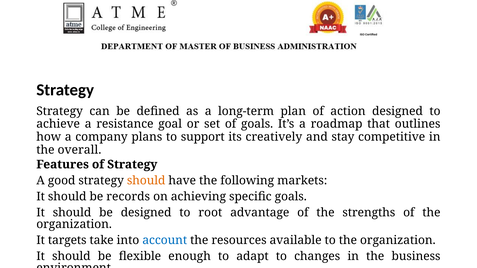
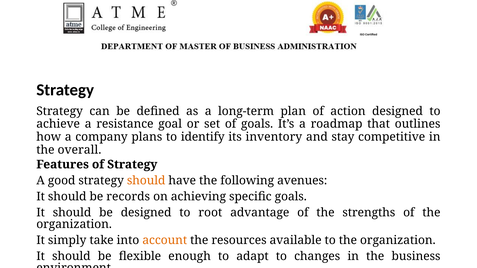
support: support -> identify (203, 137)
creatively: creatively -> inventory (274, 137)
markets: markets -> avenues (302, 181)
targets: targets -> simply (67, 240)
account colour: blue -> orange (165, 240)
